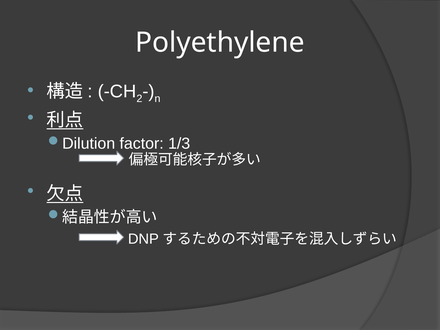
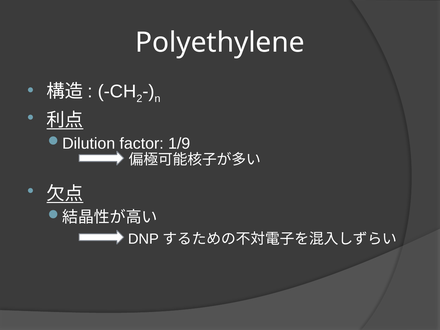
1/3: 1/3 -> 1/9 (179, 144)
